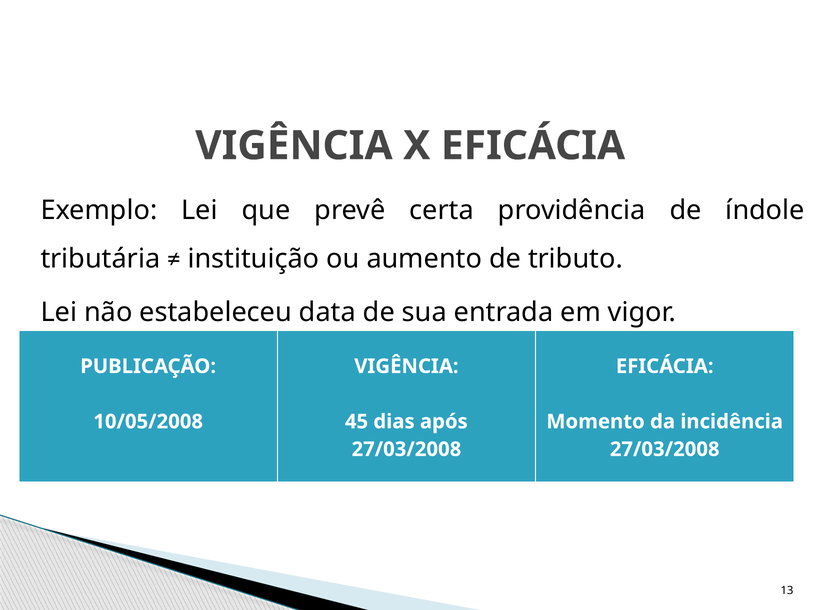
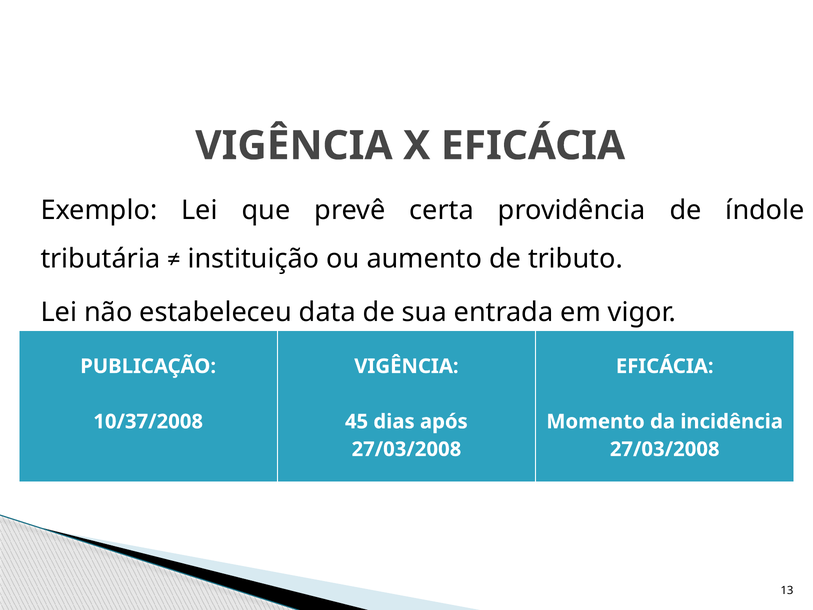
10/05/2008: 10/05/2008 -> 10/37/2008 (148, 421)
